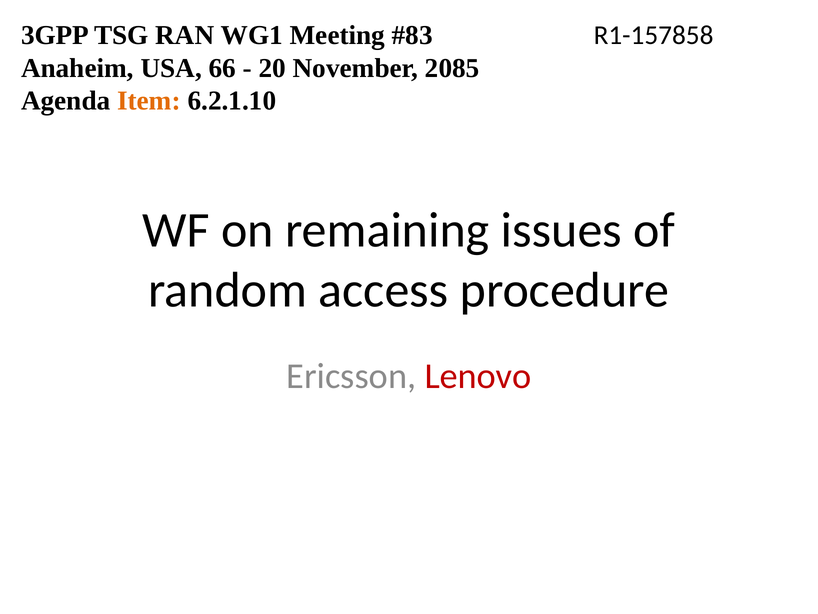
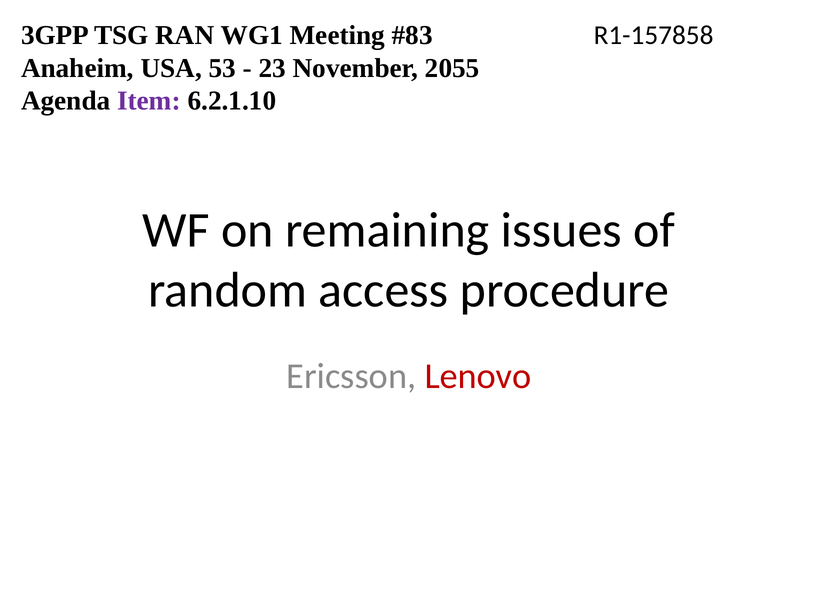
66: 66 -> 53 (222, 68)
20: 20 -> 23 (272, 68)
2085: 2085 -> 2055 (452, 68)
Item colour: orange -> purple (149, 101)
